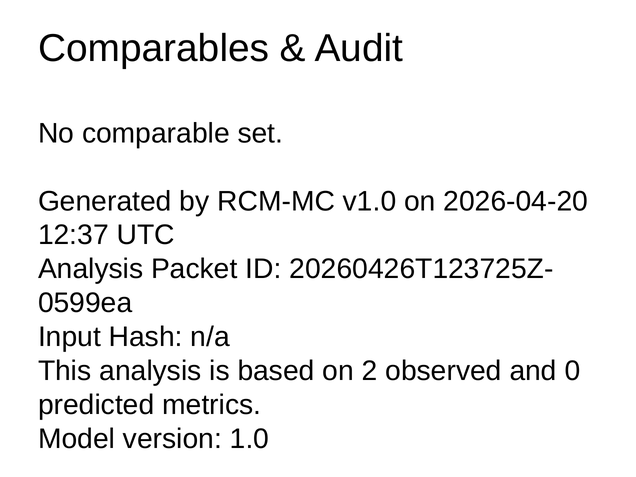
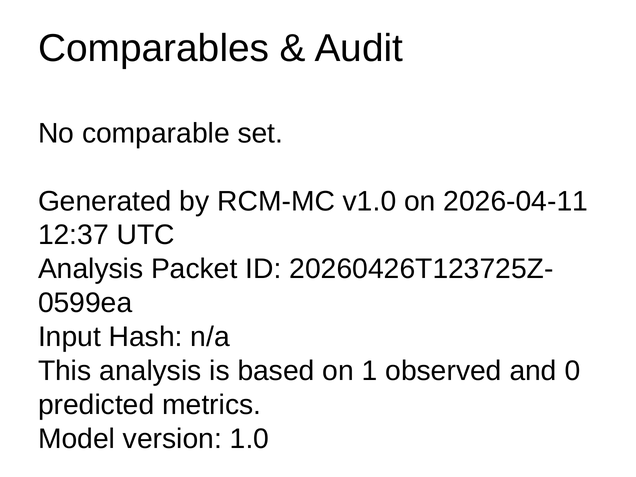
2026-04-20: 2026-04-20 -> 2026-04-11 (516, 201)
2: 2 -> 1 (370, 371)
